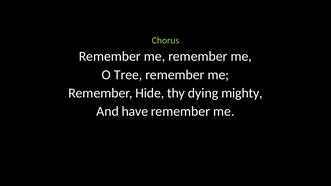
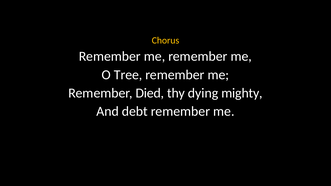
Chorus colour: light green -> yellow (165, 40)
Hide: Hide -> Died (150, 93)
have: have -> debt (135, 112)
